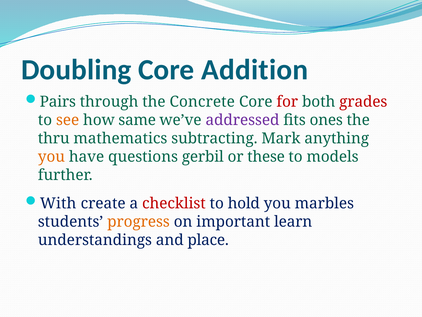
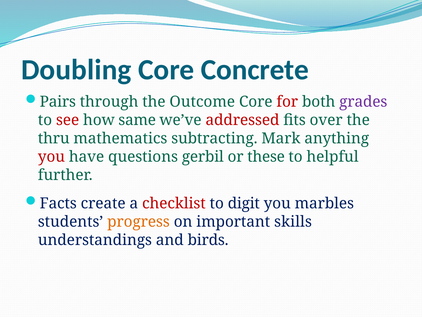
Addition: Addition -> Concrete (255, 70)
Concrete: Concrete -> Outcome (202, 102)
grades colour: red -> purple (363, 102)
see colour: orange -> red (68, 120)
addressed colour: purple -> red (242, 120)
ones: ones -> over (326, 120)
you colour: orange -> red (51, 156)
models: models -> helpful (333, 156)
With: With -> Facts (58, 203)
hold: hold -> digit (244, 203)
learn: learn -> skills (293, 221)
place: place -> birds (208, 240)
